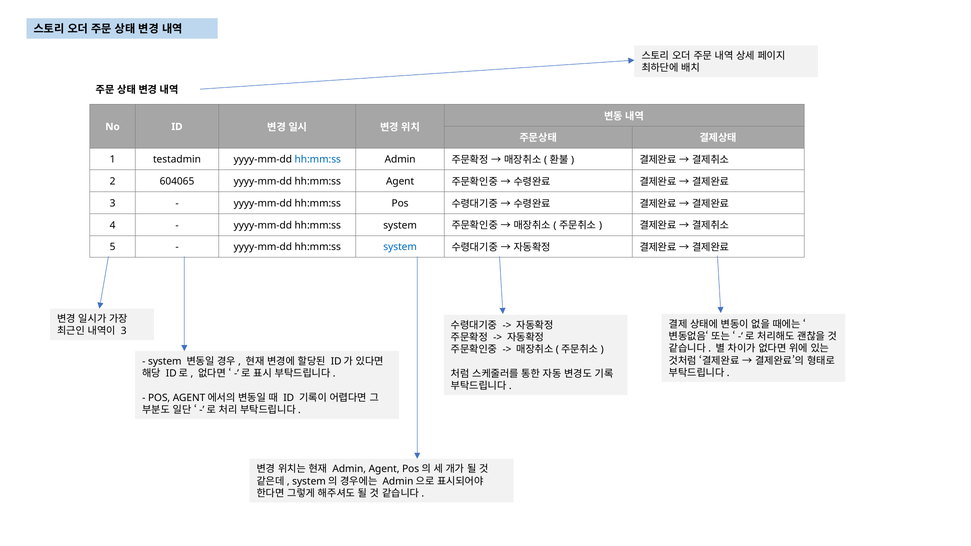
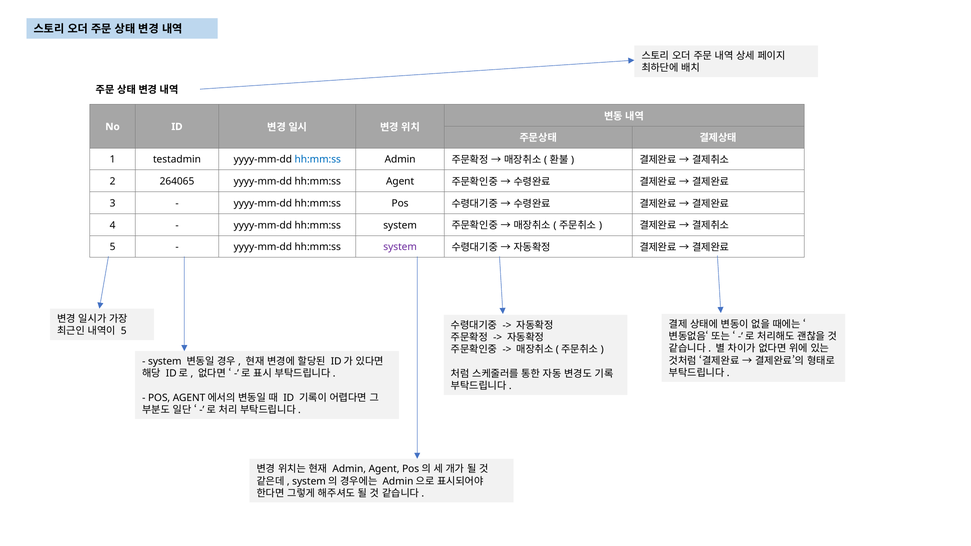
604065: 604065 -> 264065 (177, 182)
system colour: blue -> purple (400, 247)
3: 3 -> 5 (124, 331)
